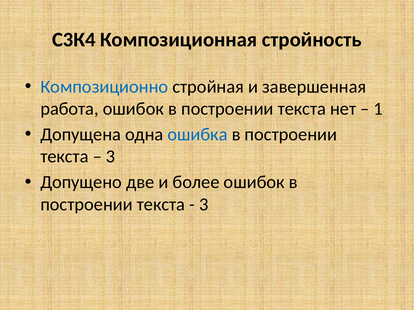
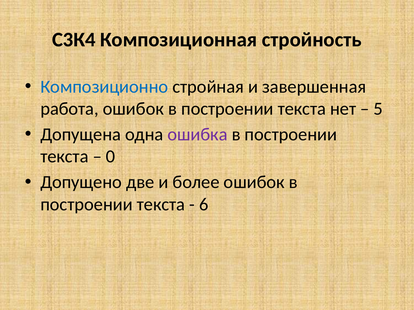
1: 1 -> 5 (378, 109)
ошибка colour: blue -> purple (198, 135)
3: 3 -> 0 (111, 157)
3: 3 -> 6 (204, 205)
